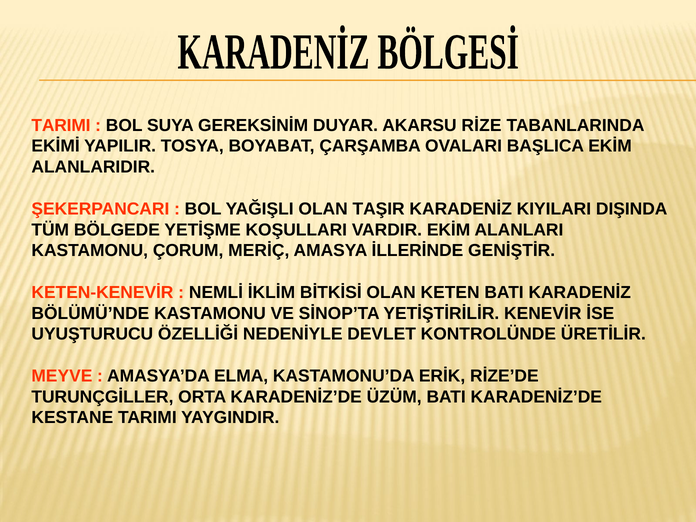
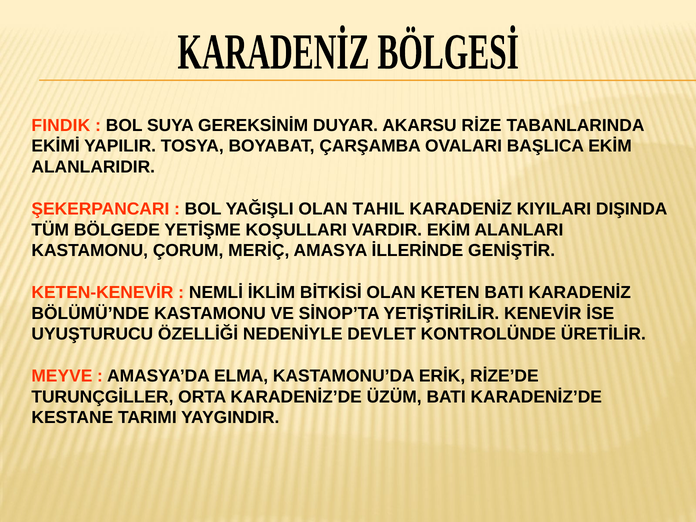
TARIMI: TARIMI -> FINDIK (61, 125)
TAŞIR: TAŞIR -> TAHIL (379, 209)
